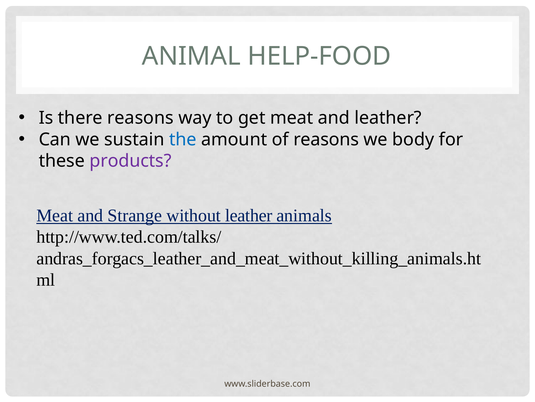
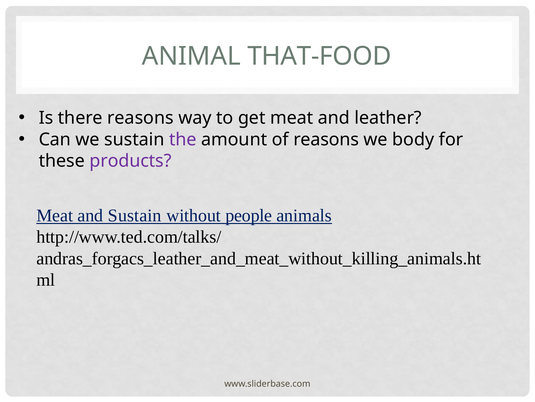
HELP-FOOD: HELP-FOOD -> THAT-FOOD (319, 56)
the colour: blue -> purple (183, 139)
and Strange: Strange -> Sustain (135, 215)
without leather: leather -> people (249, 215)
